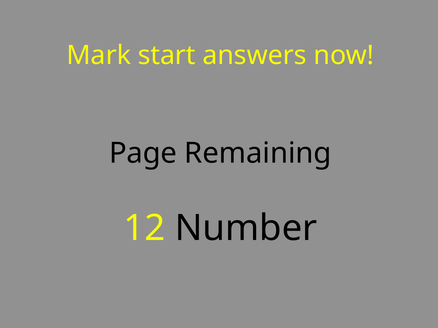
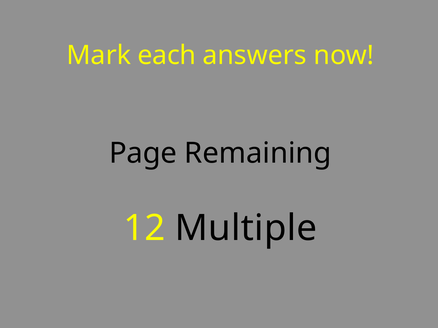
start: start -> each (167, 55)
Number: Number -> Multiple (246, 228)
